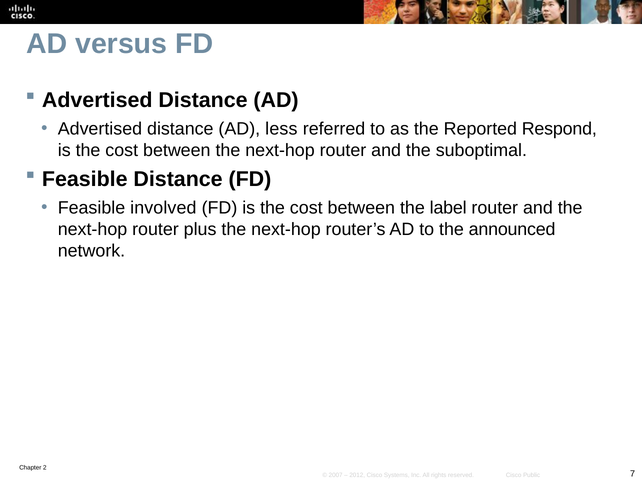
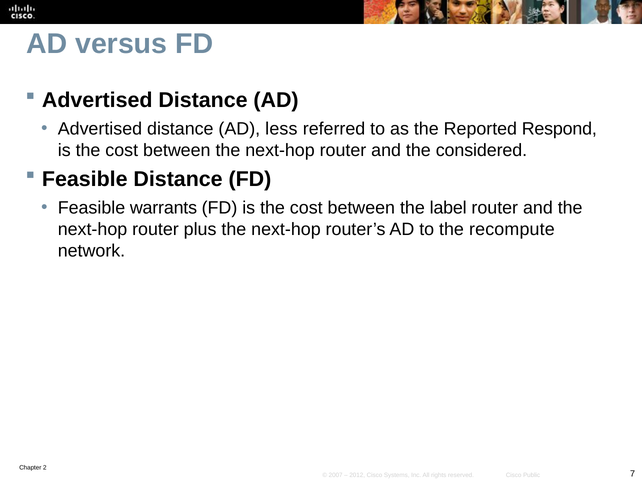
suboptimal: suboptimal -> considered (481, 150)
involved: involved -> warrants (163, 208)
announced: announced -> recompute (512, 230)
